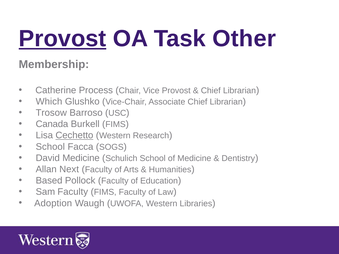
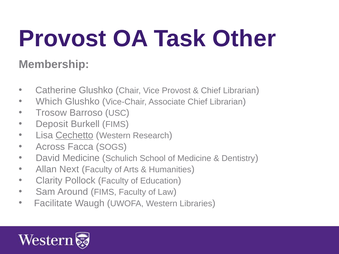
Provost underline: present -> none (63, 39)
Catherine Process: Process -> Glushko (96, 90)
Canada: Canada -> Deposit (52, 124)
School: School -> Across (50, 147)
Based: Based -> Clarity (49, 181)
Sam Faculty: Faculty -> Around (73, 192)
Adoption: Adoption -> Facilitate (53, 203)
